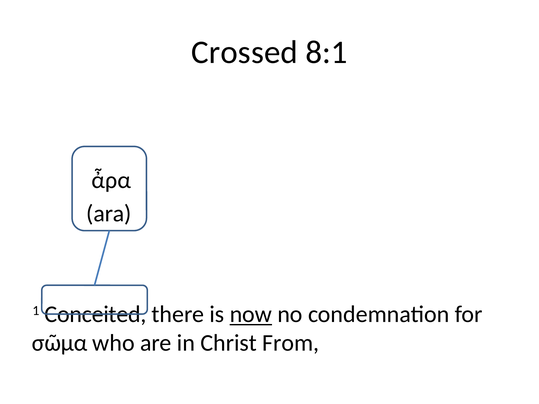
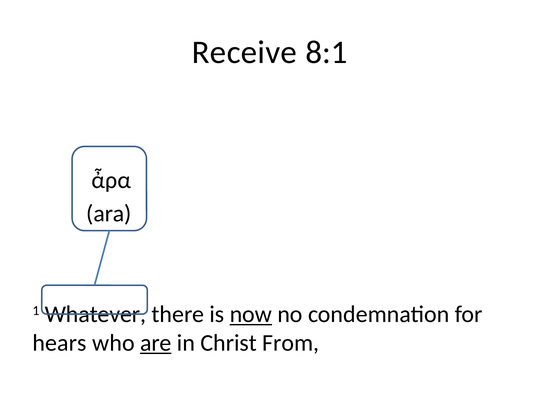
Crossed: Crossed -> Receive (244, 52)
Conceited: Conceited -> Whatever (95, 315)
σῶμα: σῶμα -> hears (59, 343)
are underline: none -> present (156, 343)
